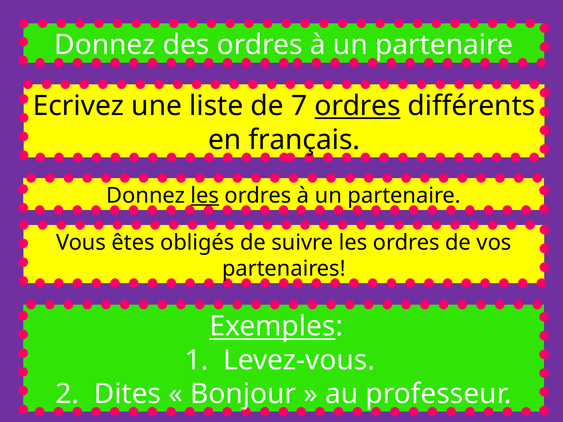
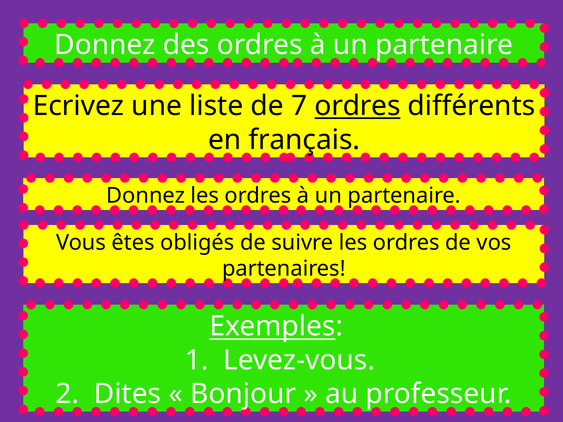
les underline: present -> none (205, 196)
